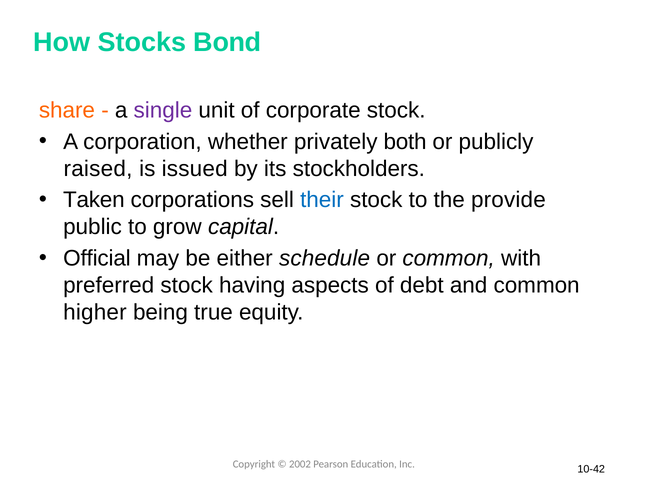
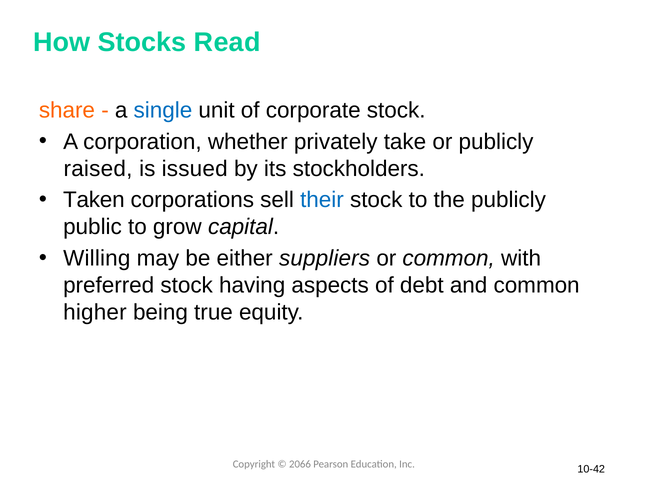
Bond: Bond -> Read (227, 42)
single colour: purple -> blue (163, 110)
both: both -> take (405, 142)
the provide: provide -> publicly (508, 200)
Official: Official -> Willing (97, 259)
schedule: schedule -> suppliers (325, 259)
2002: 2002 -> 2066 (300, 464)
